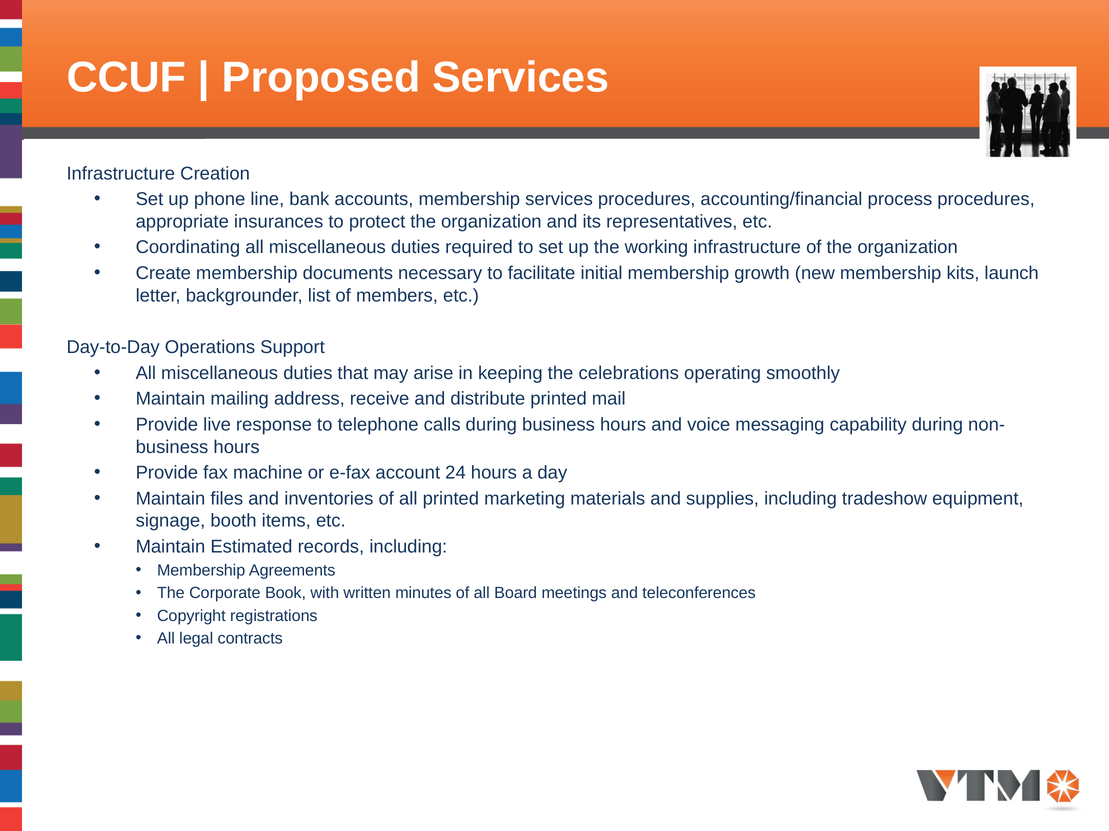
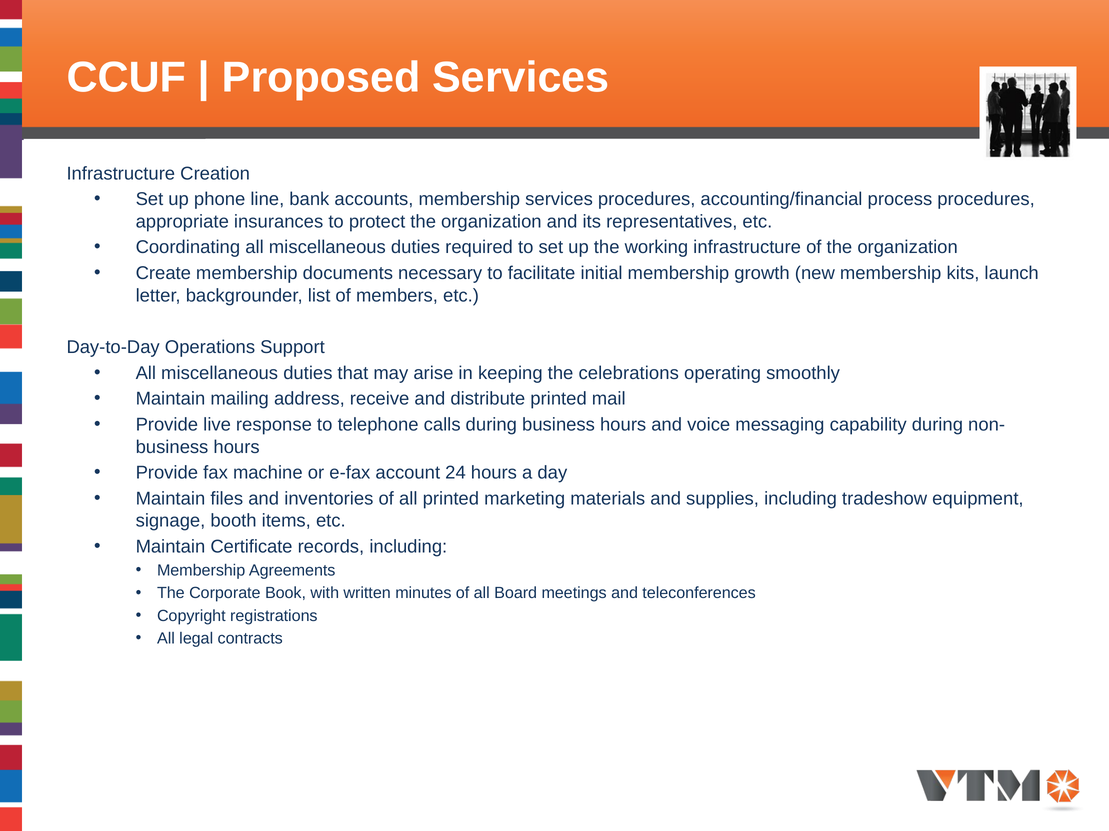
Estimated: Estimated -> Certificate (251, 547)
